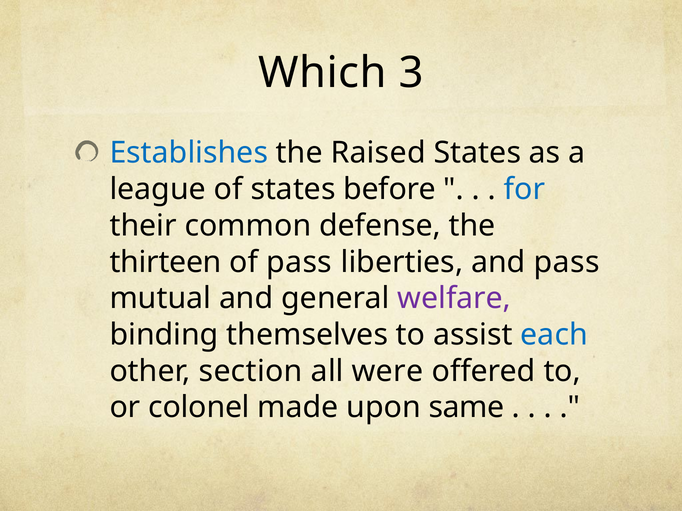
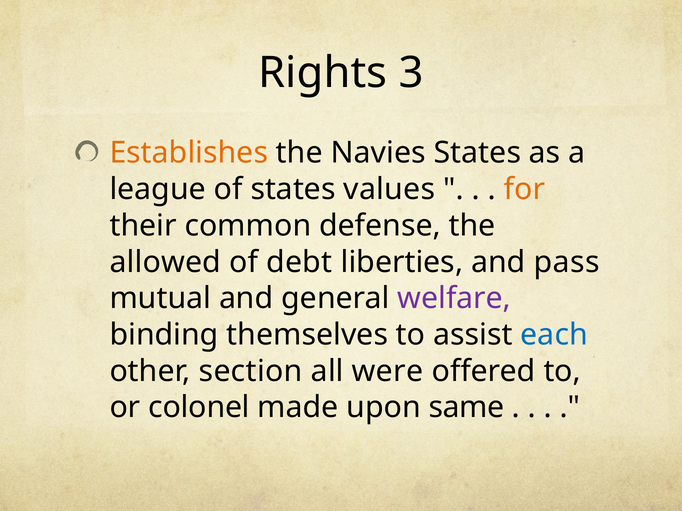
Which: Which -> Rights (323, 73)
Establishes colour: blue -> orange (189, 153)
Raised: Raised -> Navies (378, 153)
before: before -> values (389, 190)
for colour: blue -> orange (524, 190)
thirteen: thirteen -> allowed (165, 262)
of pass: pass -> debt (299, 262)
